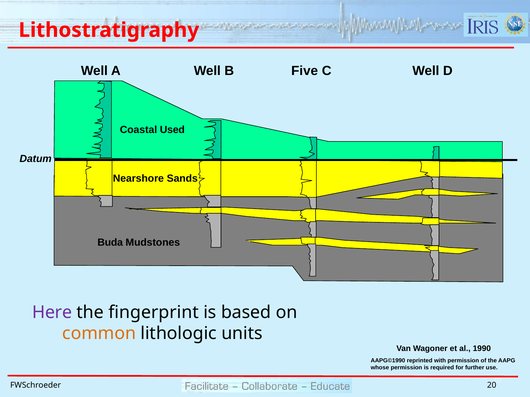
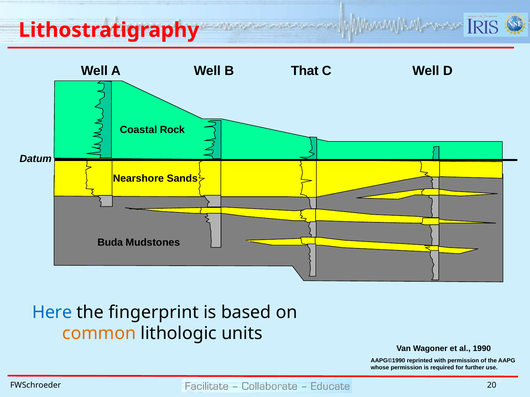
Five: Five -> That (305, 71)
Used: Used -> Rock (172, 130)
Here colour: purple -> blue (52, 313)
